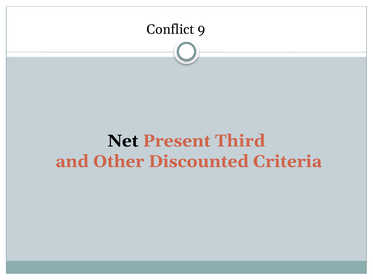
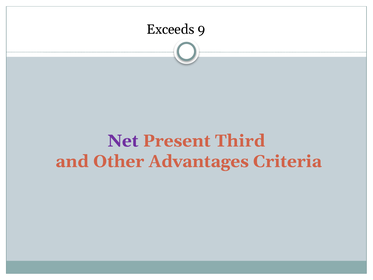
Conflict: Conflict -> Exceeds (171, 29)
Net colour: black -> purple (123, 141)
Discounted: Discounted -> Advantages (199, 161)
